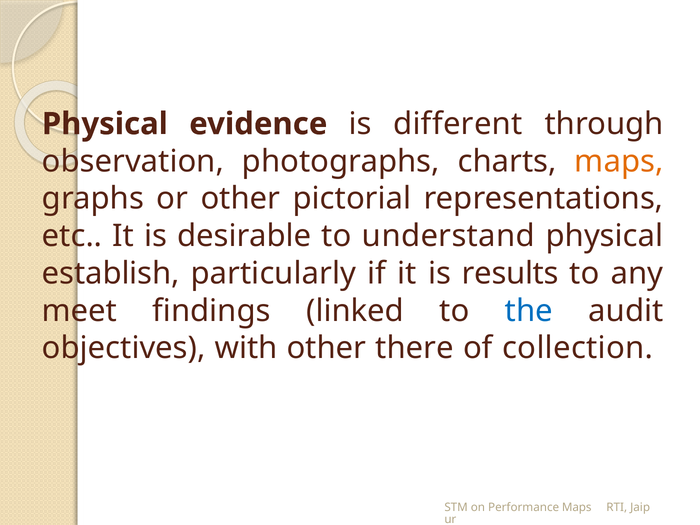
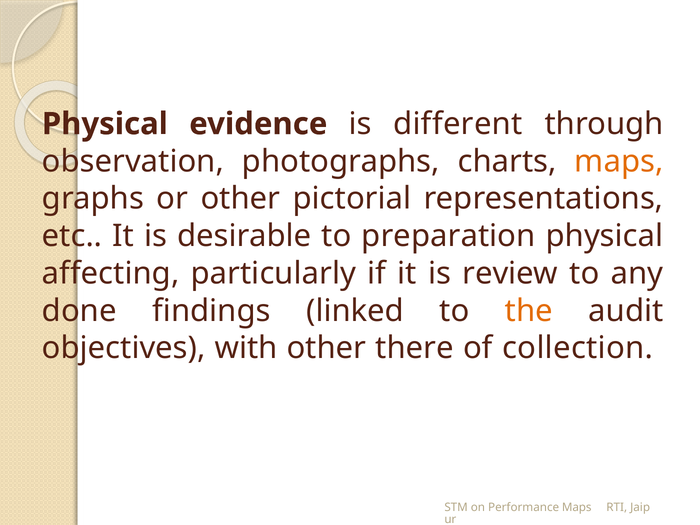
understand: understand -> preparation (448, 236)
establish: establish -> affecting (111, 273)
results: results -> review (510, 273)
meet: meet -> done (79, 311)
the colour: blue -> orange (529, 311)
